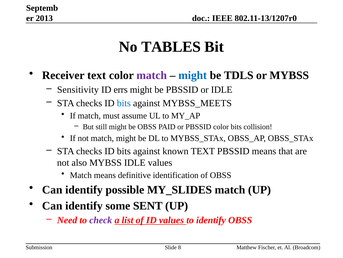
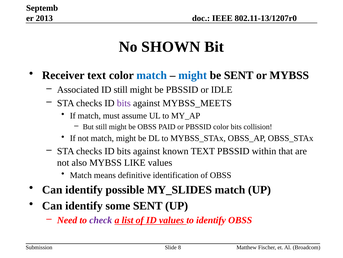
TABLES: TABLES -> SHOWN (171, 47)
match colour: purple -> blue (152, 75)
be TDLS: TDLS -> SENT (239, 75)
Sensitivity: Sensitivity -> Associated (78, 89)
ID errs: errs -> still (121, 89)
bits colour: blue -> purple (124, 103)
PBSSID means: means -> within (264, 151)
MYBSS IDLE: IDLE -> LIKE (135, 162)
